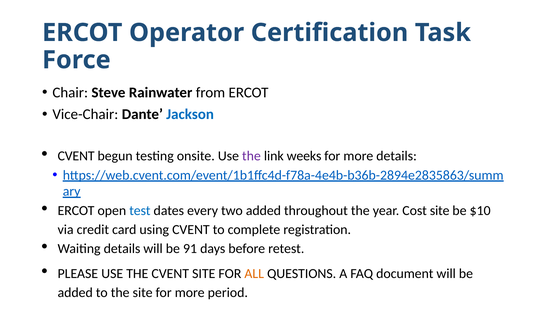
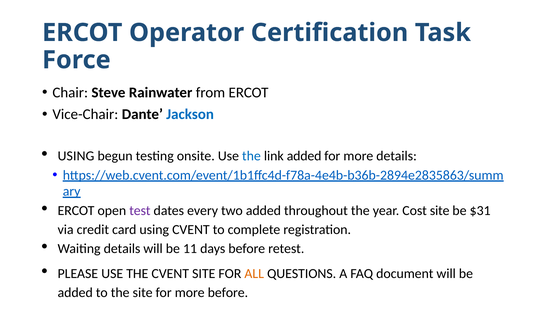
CVENT: CVENT -> USING (76, 156)
the colour: purple -> blue (251, 156)
link weeks: weeks -> added (304, 156)
test colour: blue -> purple (140, 211)
$10: $10 -> $31 (480, 211)
91: 91 -> 11 (190, 249)
more period: period -> before (228, 293)
